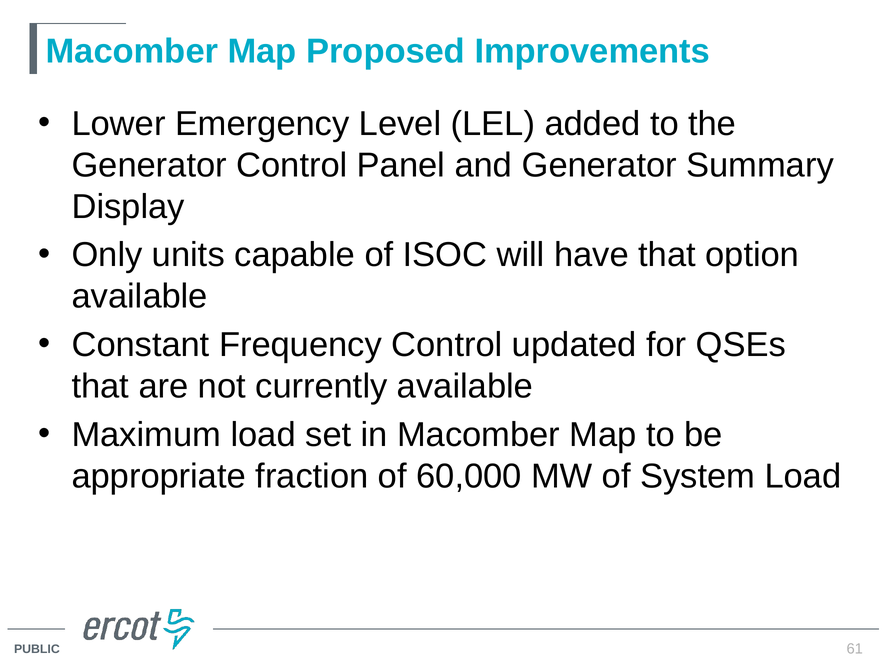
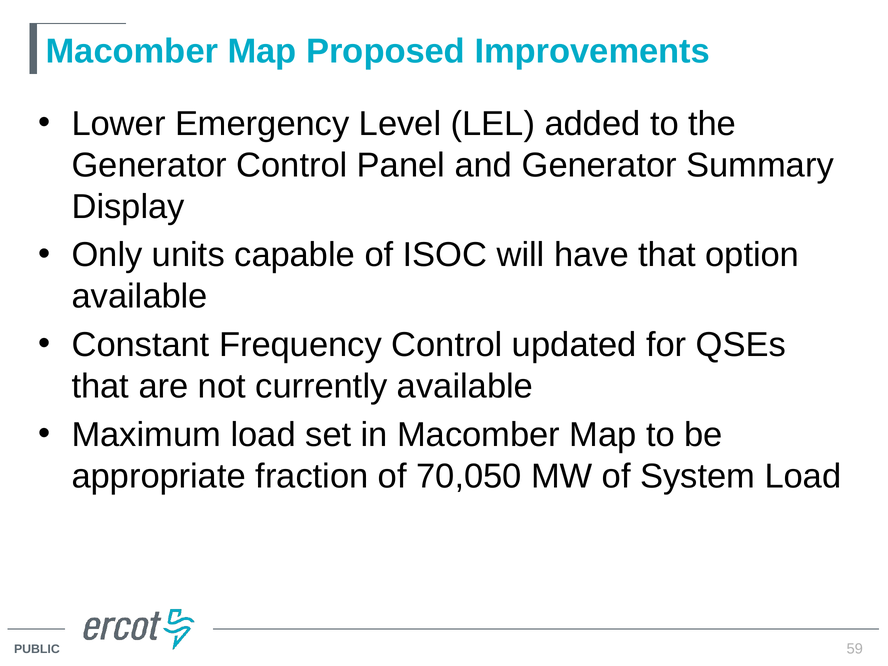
60,000: 60,000 -> 70,050 (469, 476)
61: 61 -> 59 (855, 649)
